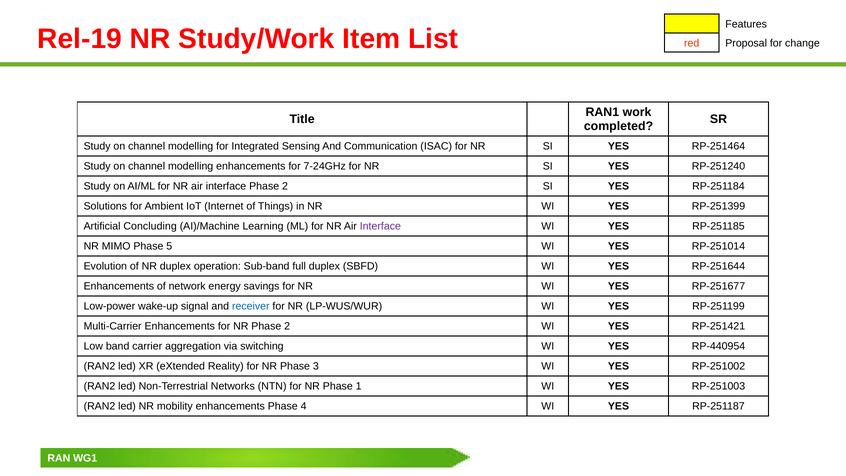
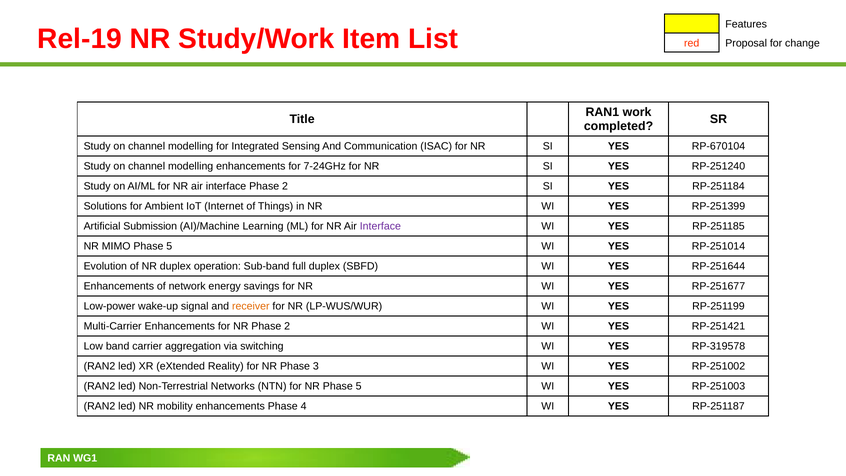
RP-251464: RP-251464 -> RP-670104 (718, 146)
Concluding: Concluding -> Submission (150, 226)
receiver colour: blue -> orange (251, 306)
RP-440954: RP-440954 -> RP-319578 (718, 346)
NR Phase 1: 1 -> 5 (359, 386)
